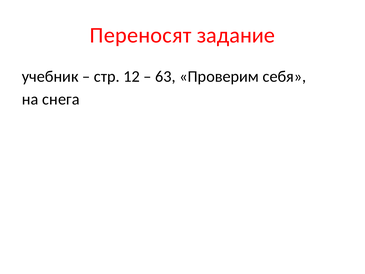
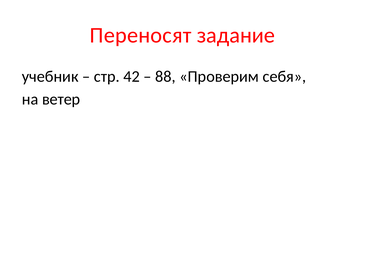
12: 12 -> 42 (132, 77)
63: 63 -> 88 (165, 77)
снега: снега -> ветер (61, 99)
